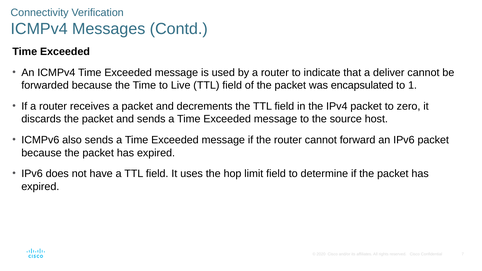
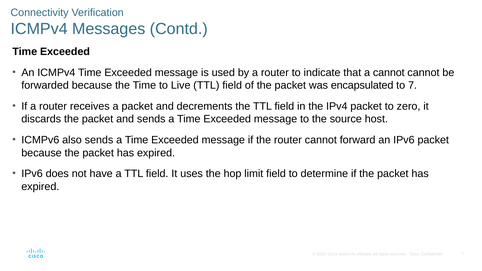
a deliver: deliver -> cannot (389, 73)
to 1: 1 -> 7 (413, 85)
